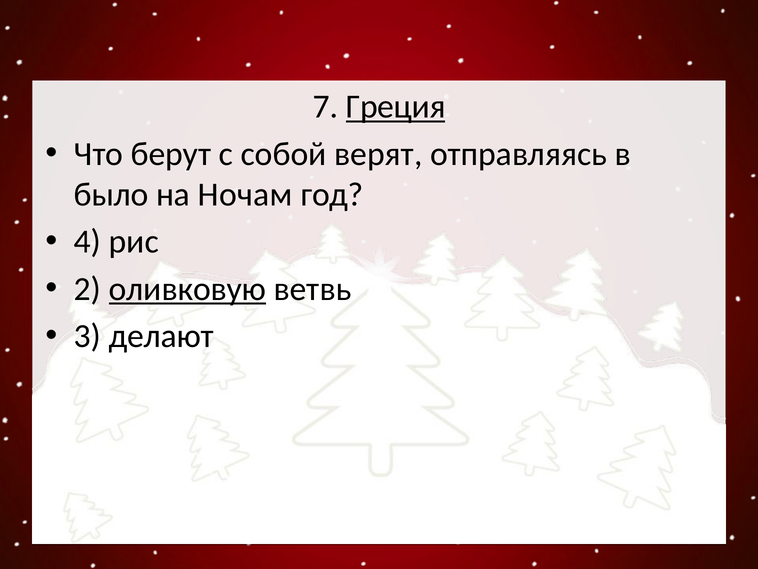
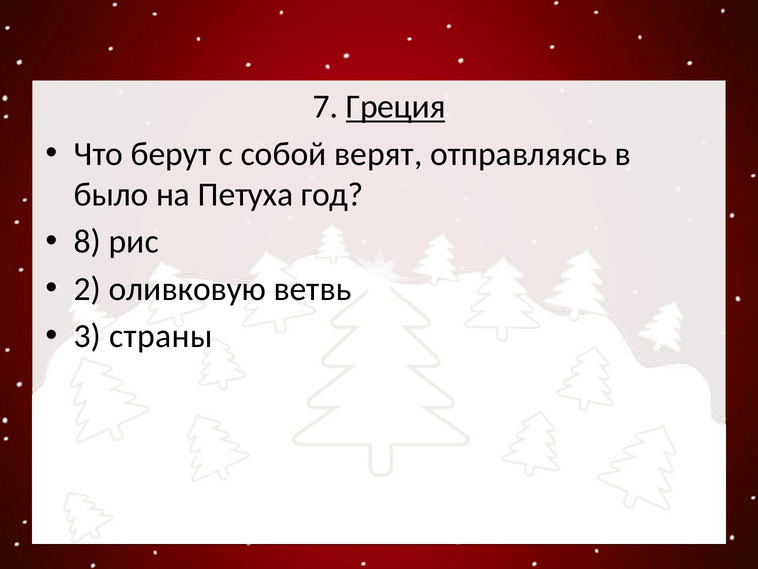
Ночам: Ночам -> Петуха (246, 194)
4: 4 -> 8 (88, 242)
оливковую underline: present -> none (187, 289)
делают: делают -> страны (161, 336)
